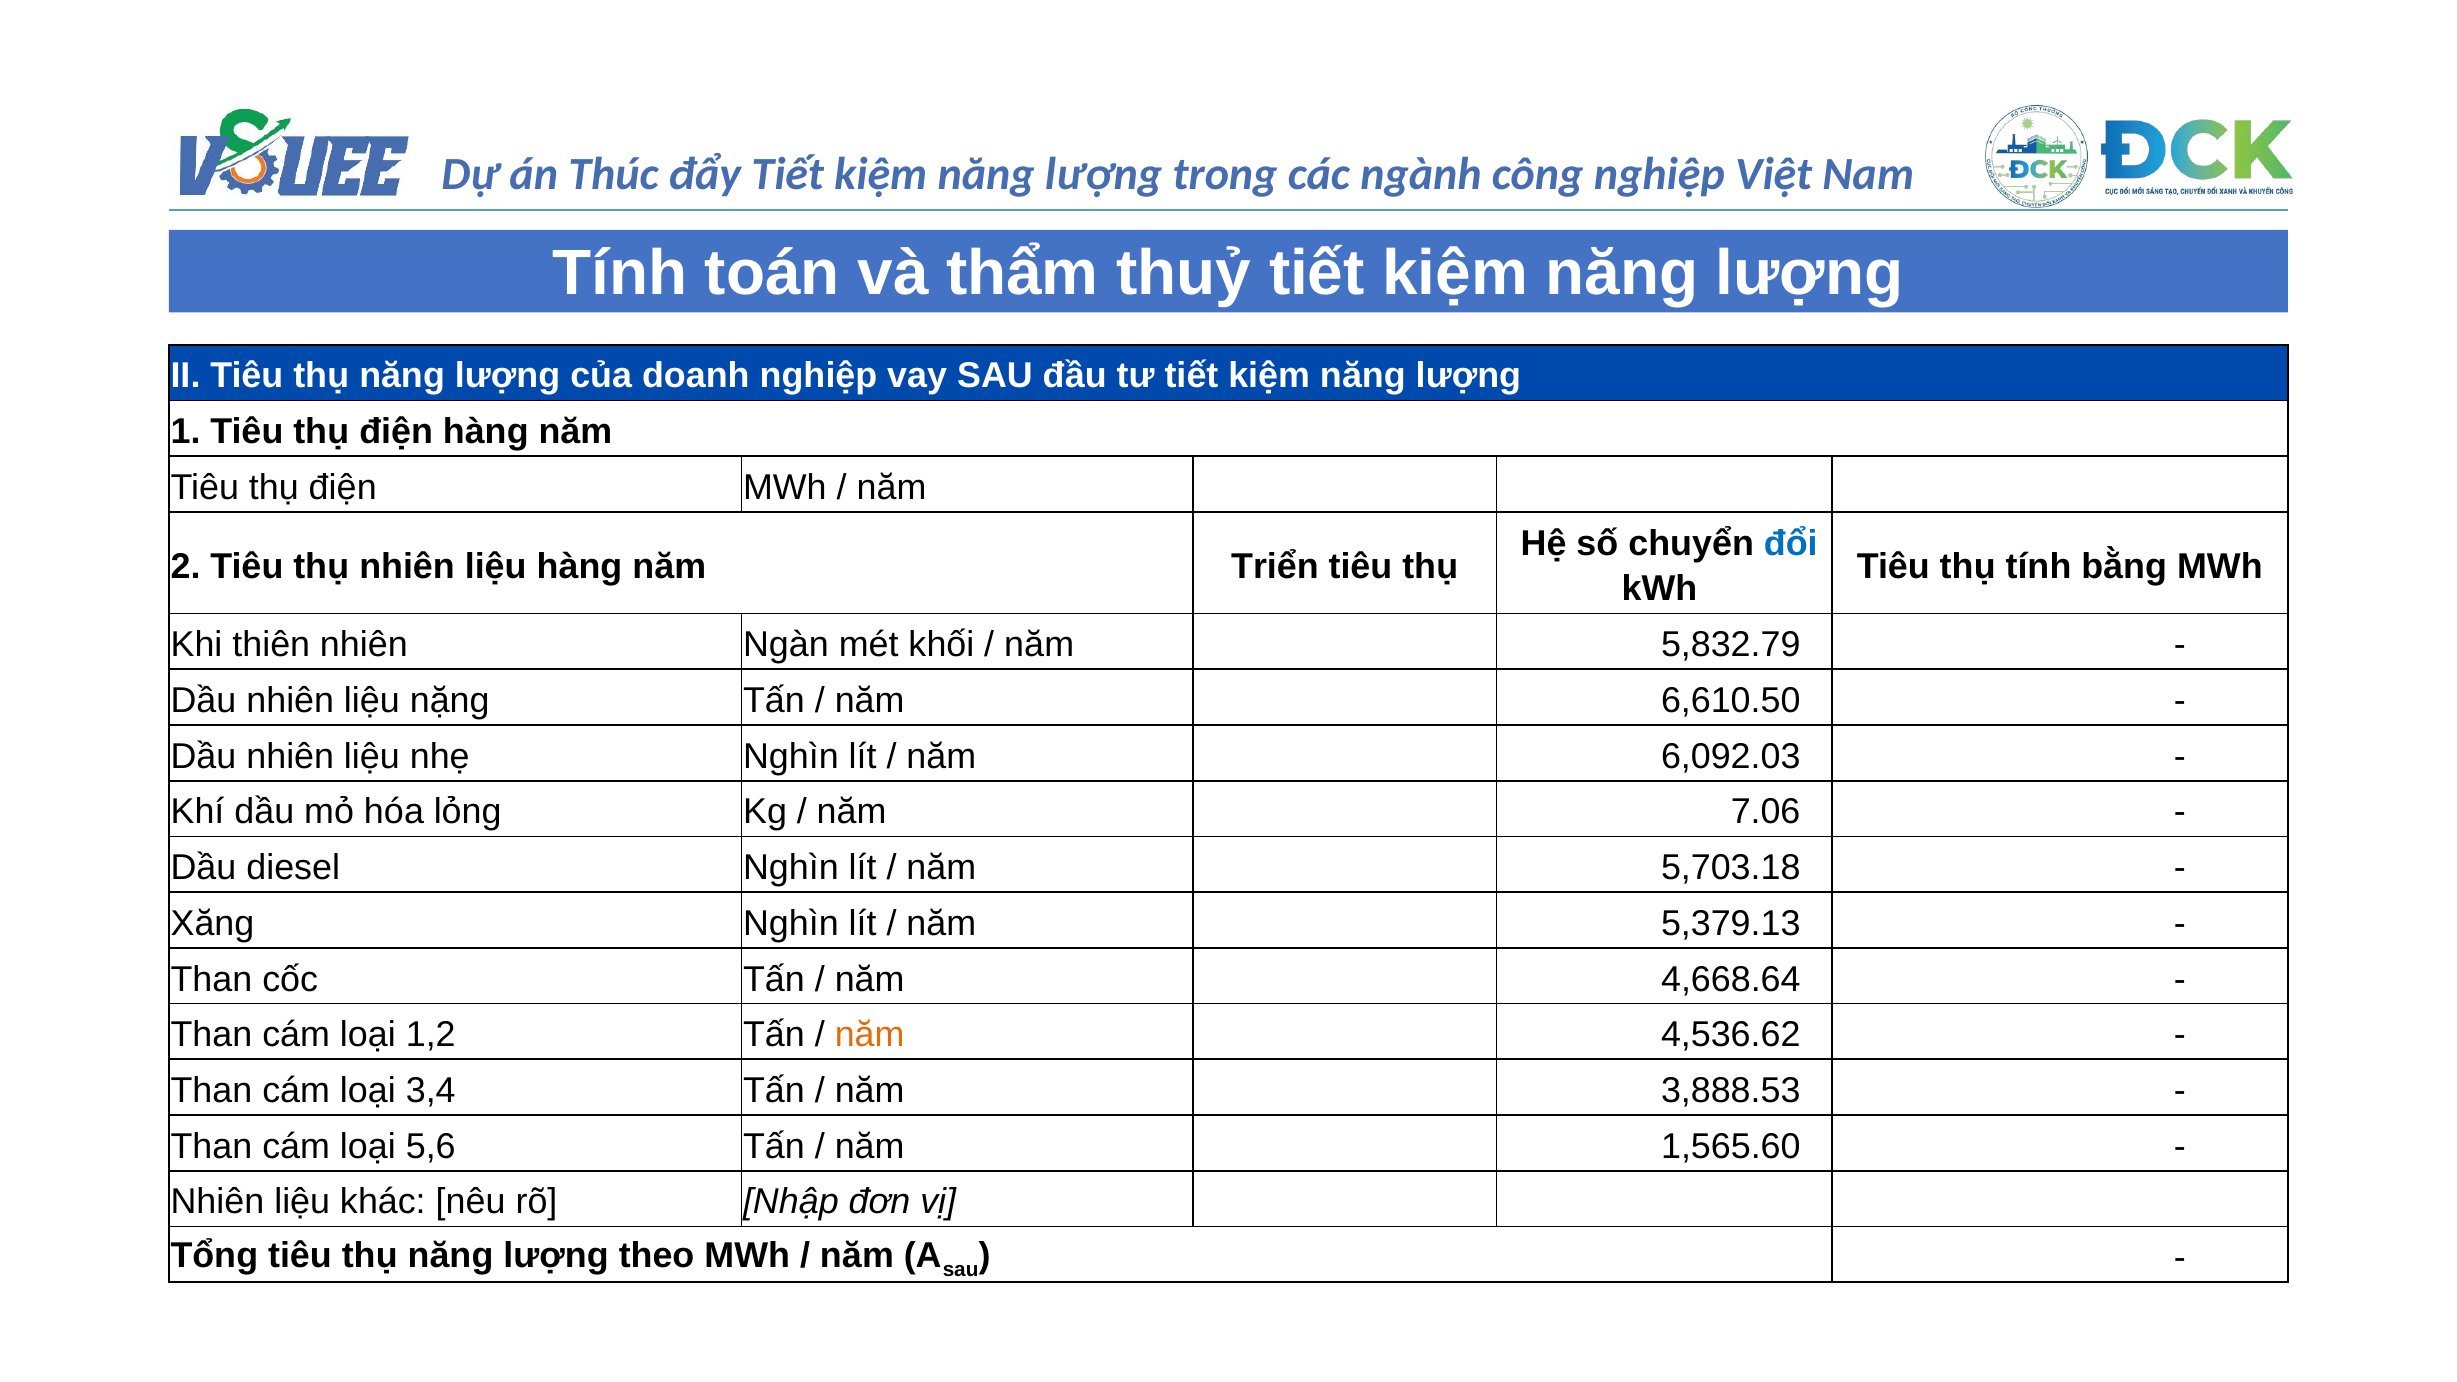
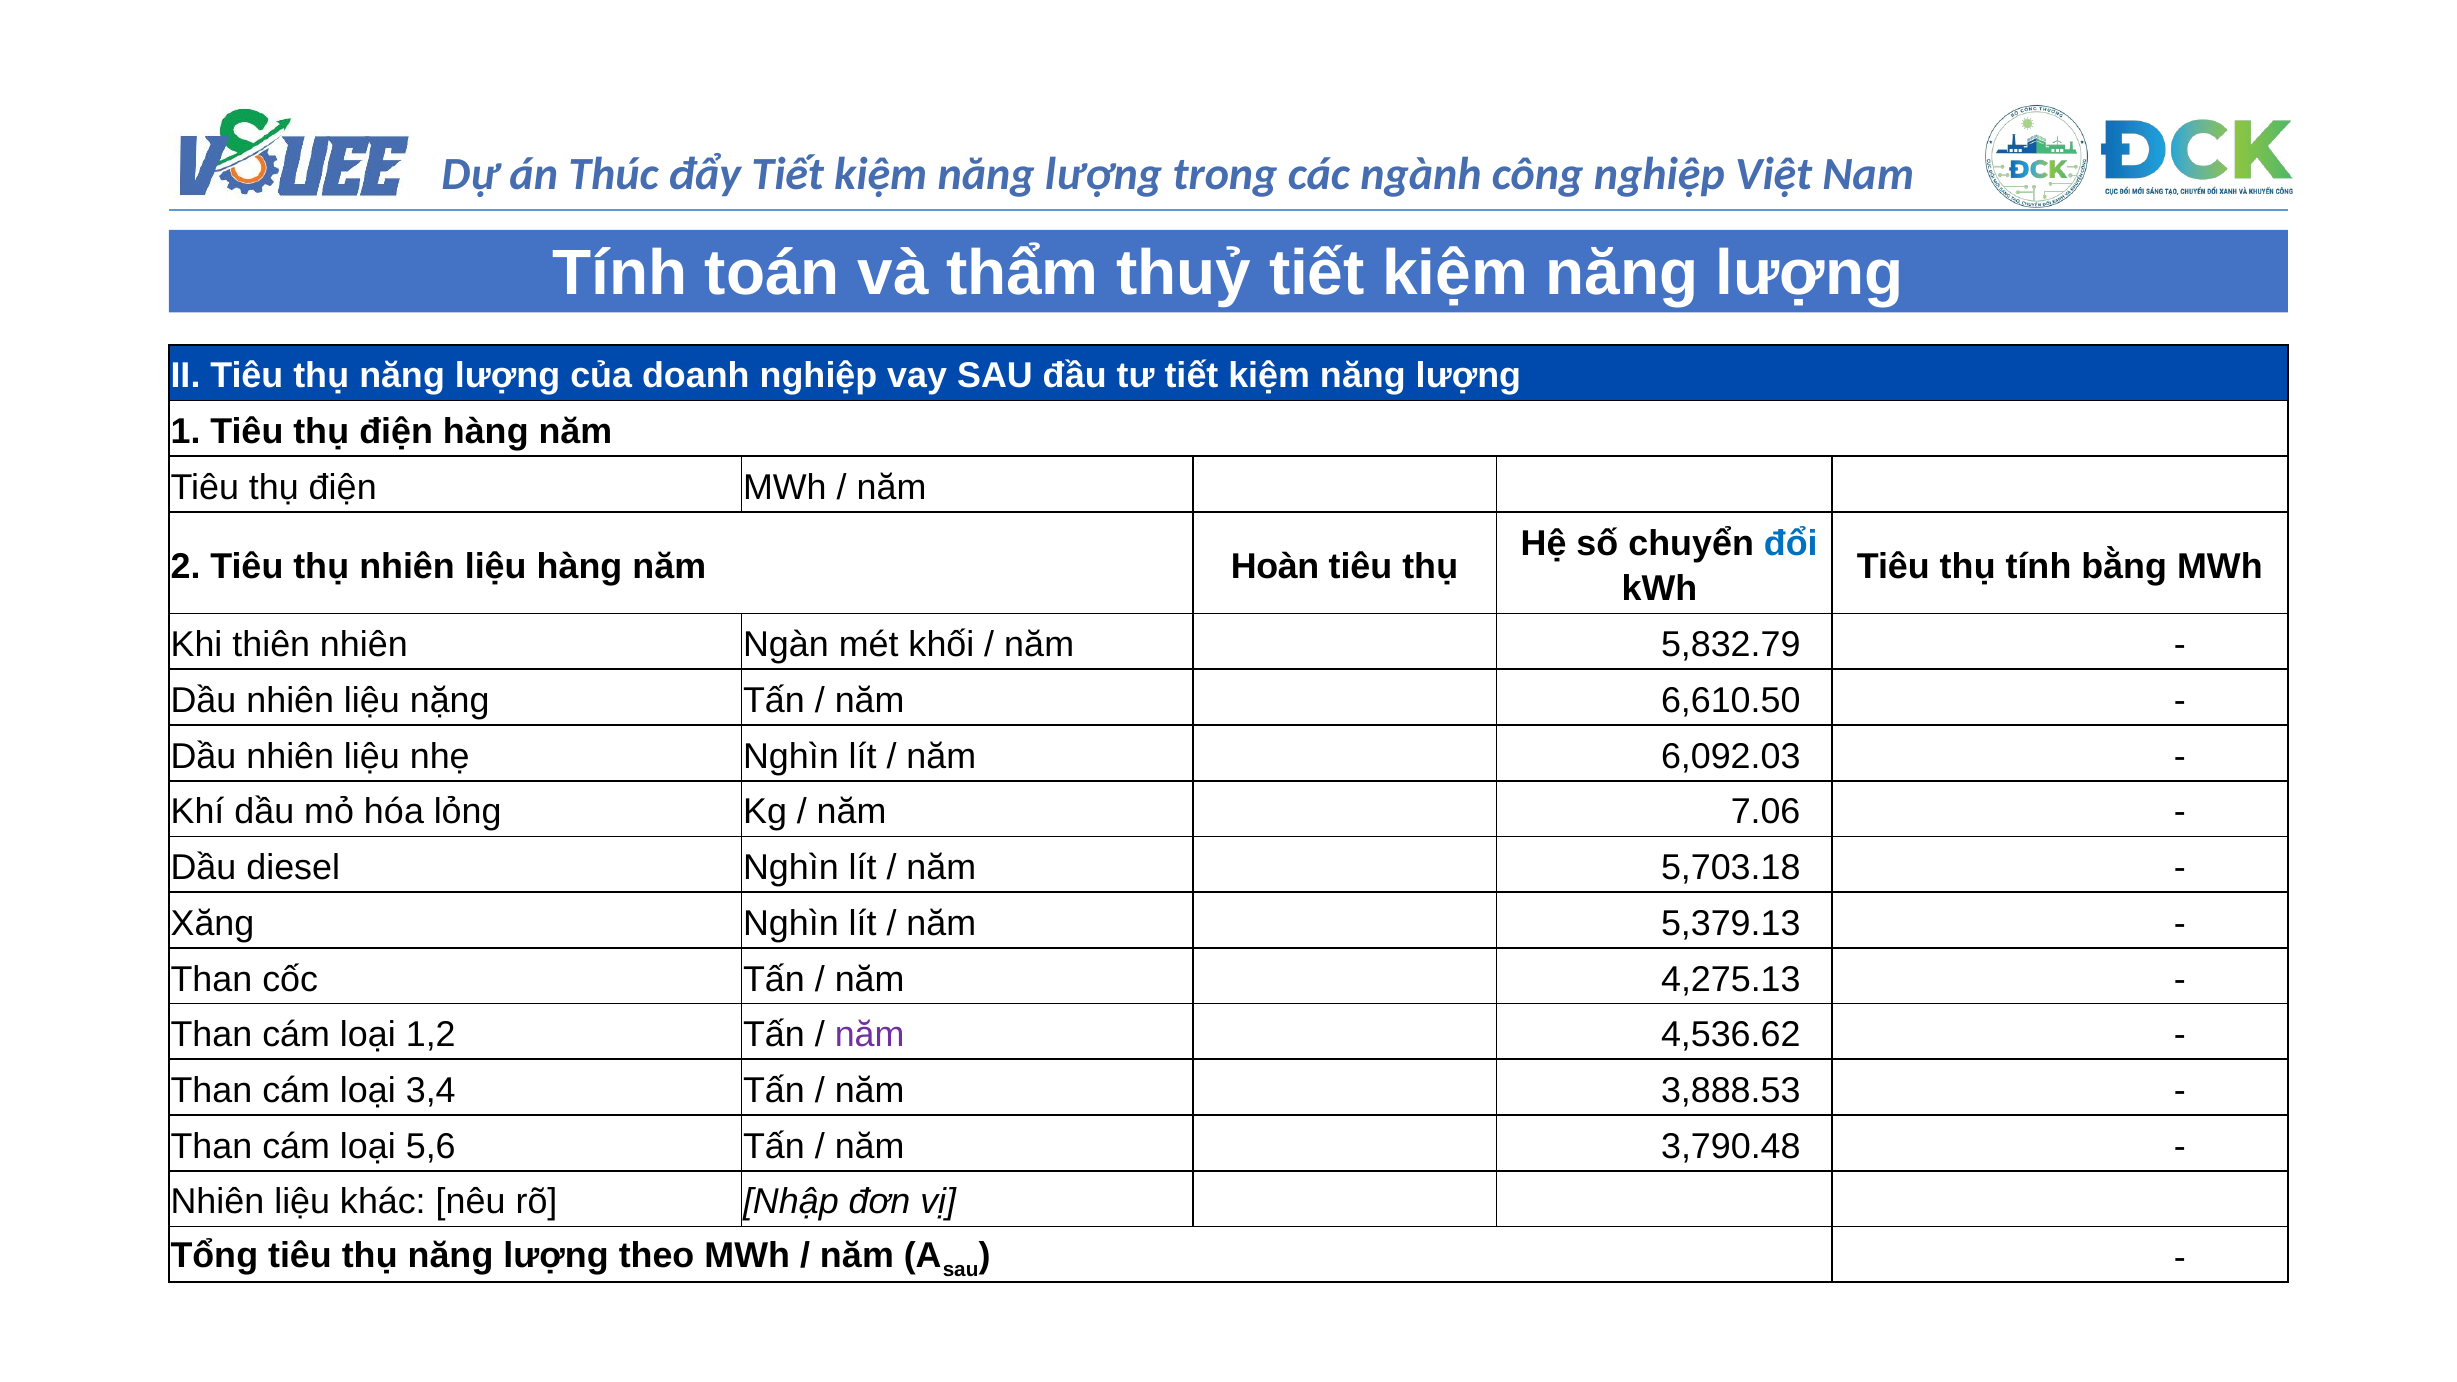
Triển: Triển -> Hoàn (1275, 566)
4,668.64: 4,668.64 -> 4,275.13 (1731, 979)
năm colour: orange -> purple (870, 1035)
1,565.60: 1,565.60 -> 3,790.48 (1731, 1146)
